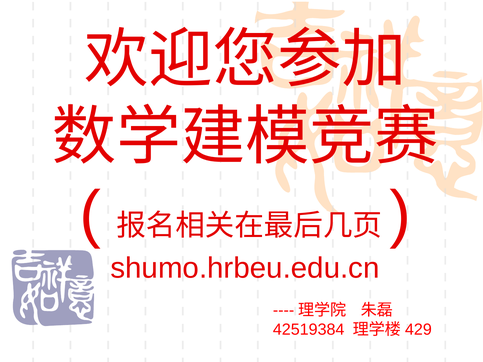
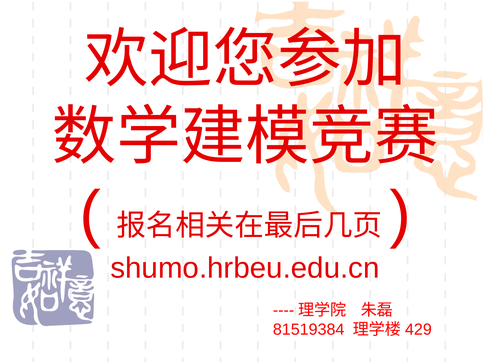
42519384: 42519384 -> 81519384 (309, 330)
